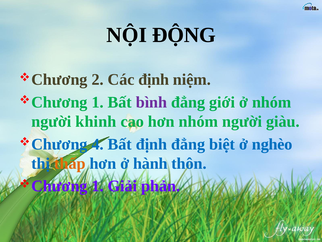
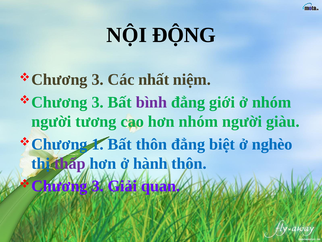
2: 2 -> 3 (98, 79)
Các định: định -> nhất (154, 79)
1: 1 -> 3 (98, 102)
khinh: khinh -> tương (96, 121)
4: 4 -> 1 (98, 144)
Bất định: định -> thôn (151, 144)
thấp colour: orange -> purple (70, 163)
1: 1 -> 3 (98, 186)
phản: phản -> quan (161, 186)
